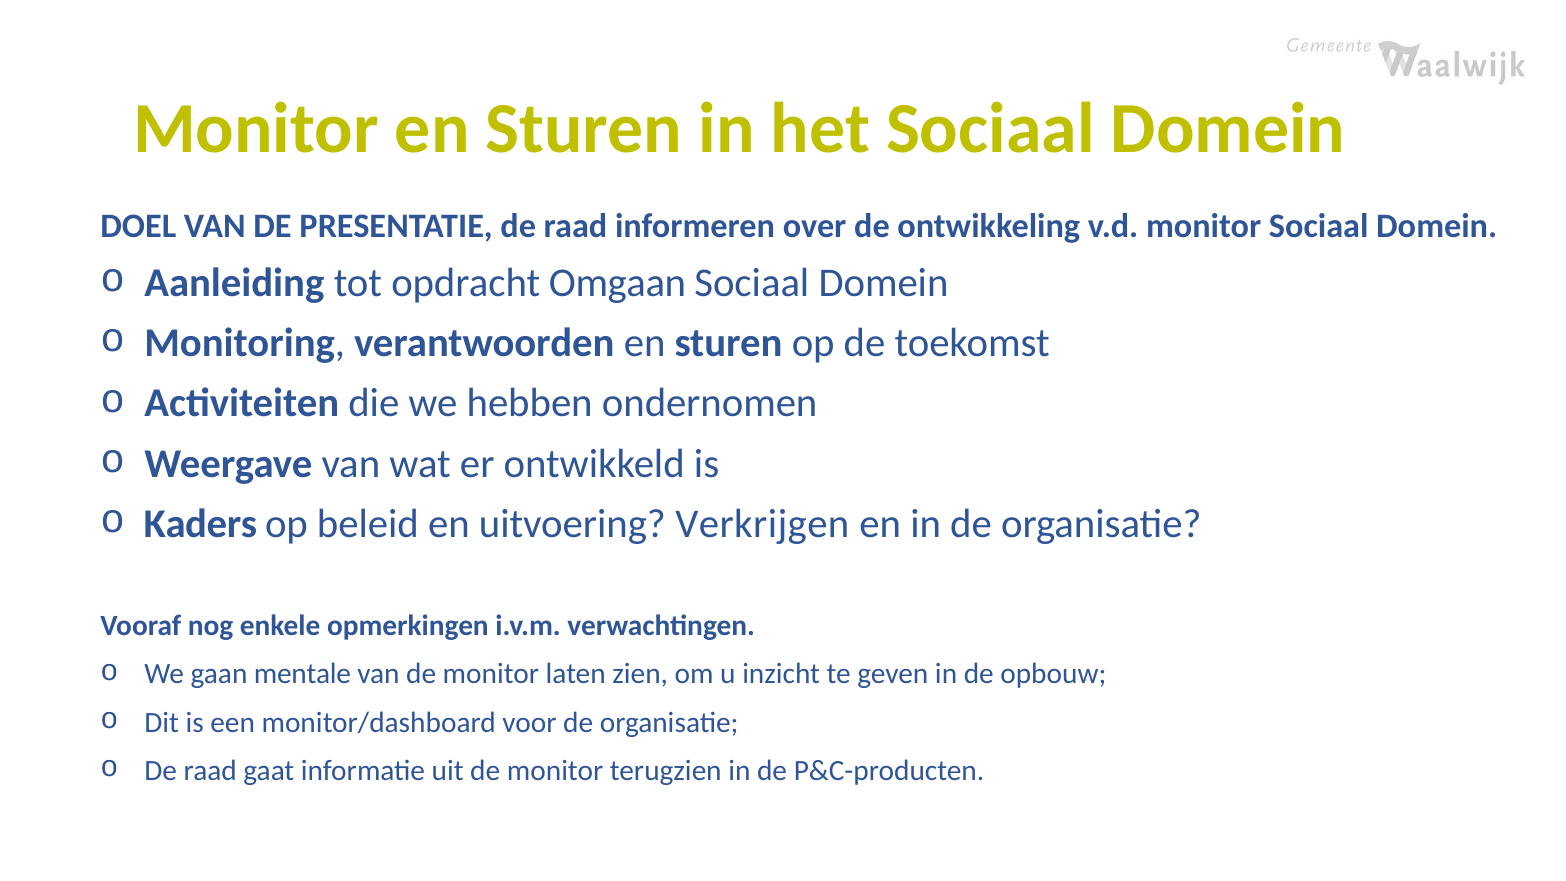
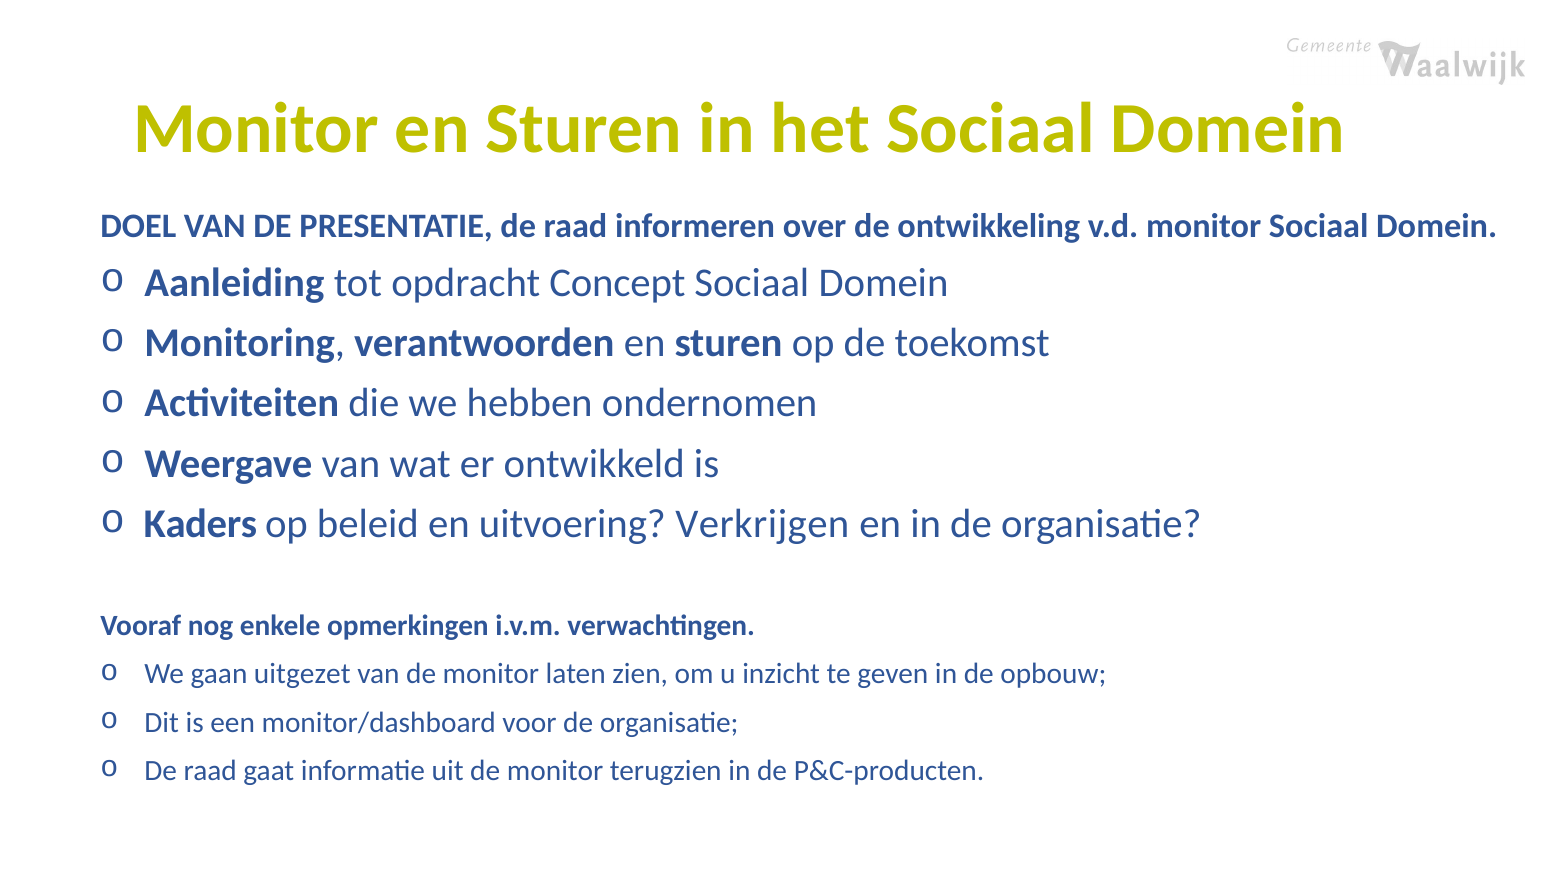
Omgaan: Omgaan -> Concept (617, 283)
mentale: mentale -> uitgezet (302, 674)
